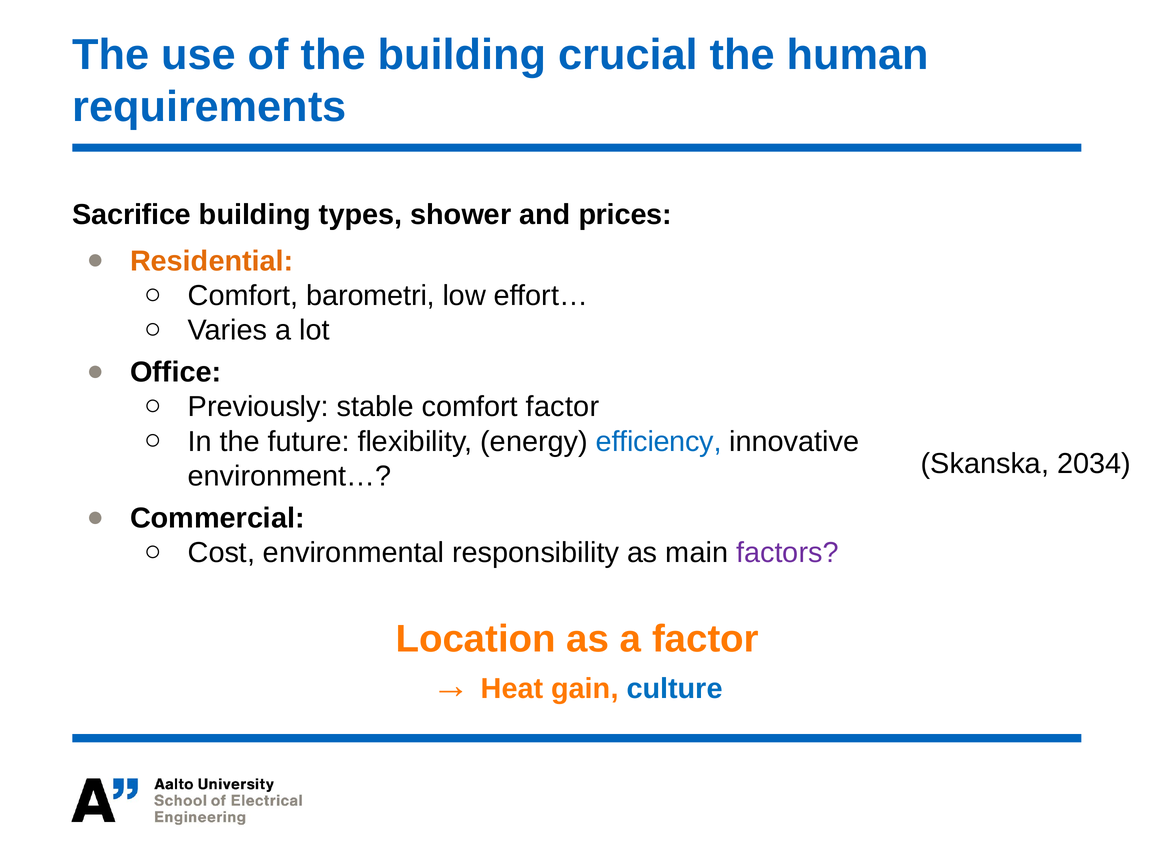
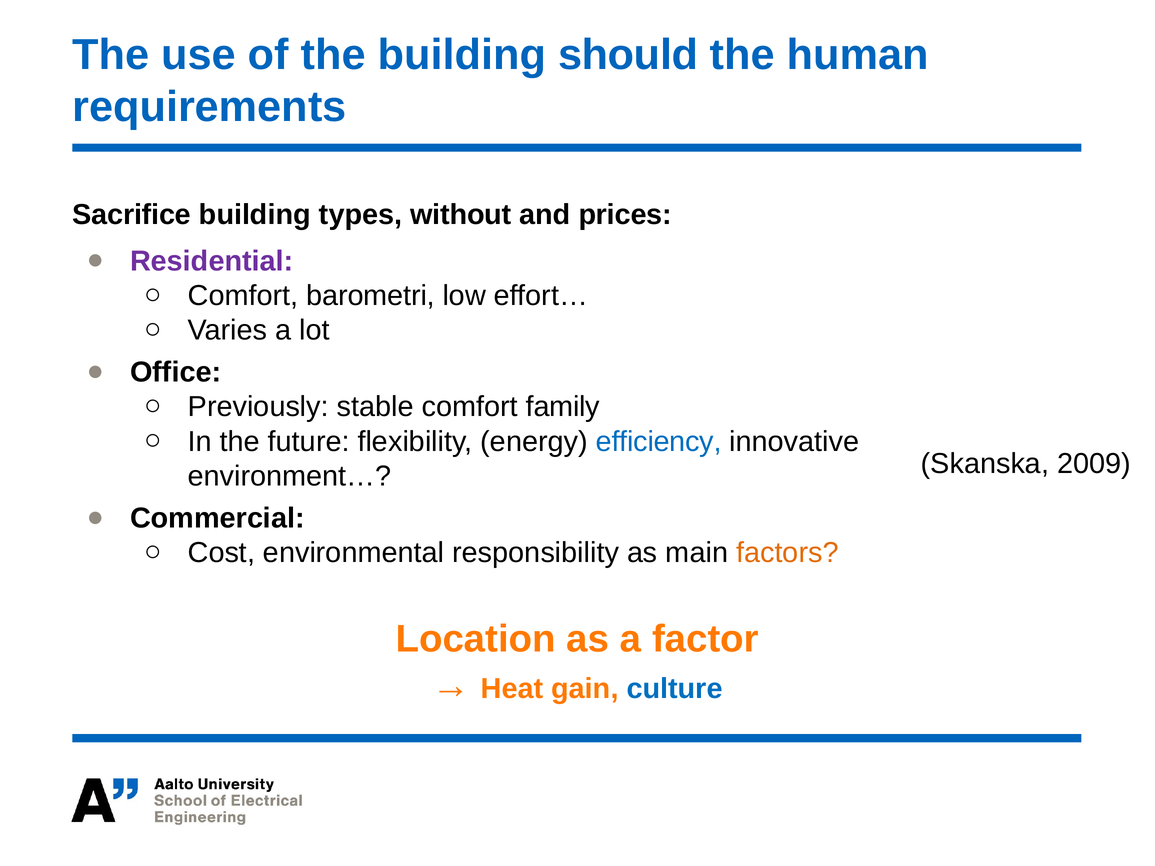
crucial: crucial -> should (628, 55)
shower: shower -> without (461, 215)
Residential colour: orange -> purple (212, 261)
comfort factor: factor -> family (563, 407)
2034: 2034 -> 2009 (1094, 464)
factors colour: purple -> orange (787, 553)
